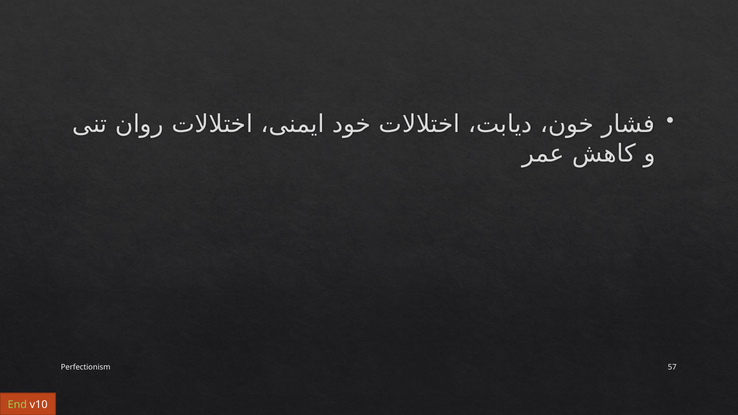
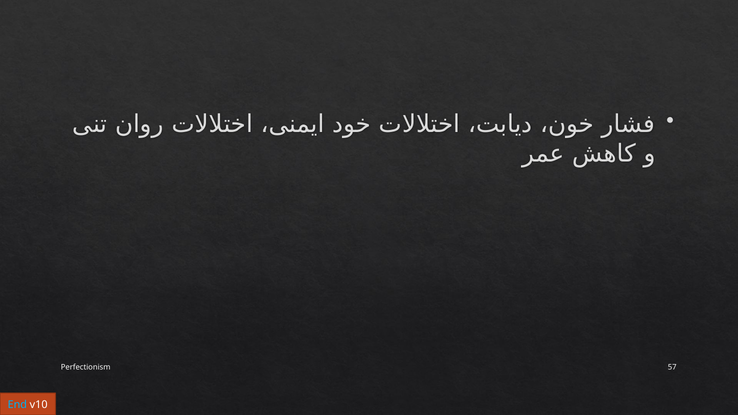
End colour: light green -> light blue (17, 405)
